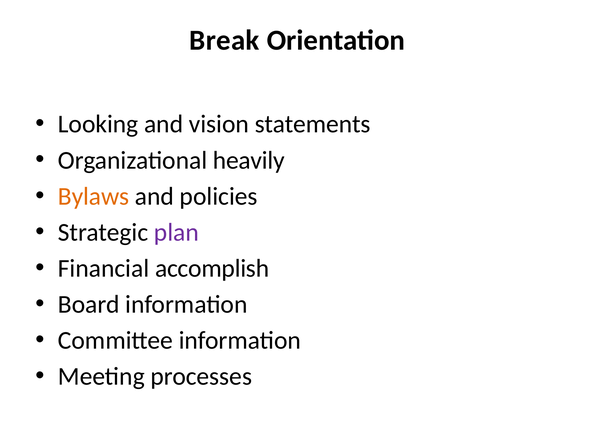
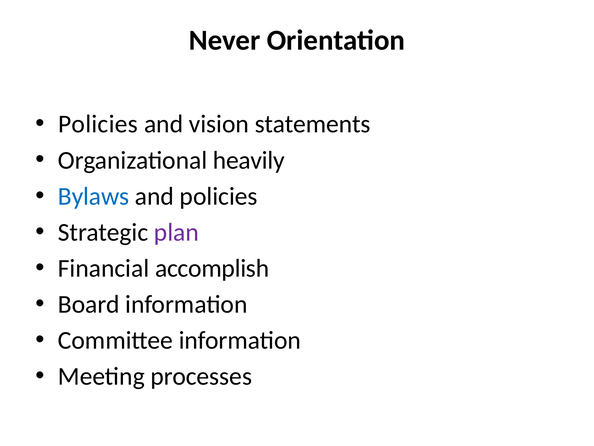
Break: Break -> Never (225, 40)
Looking: Looking -> Policies (98, 124)
Bylaws colour: orange -> blue (94, 196)
